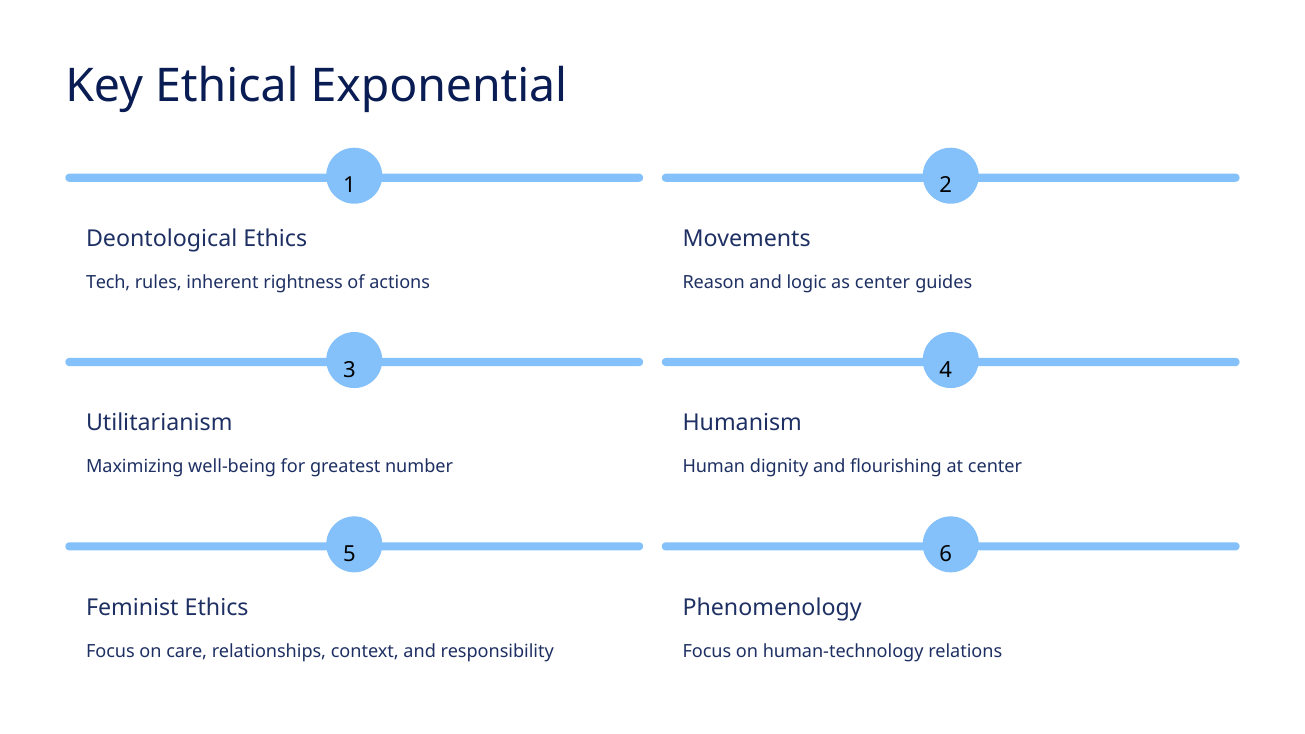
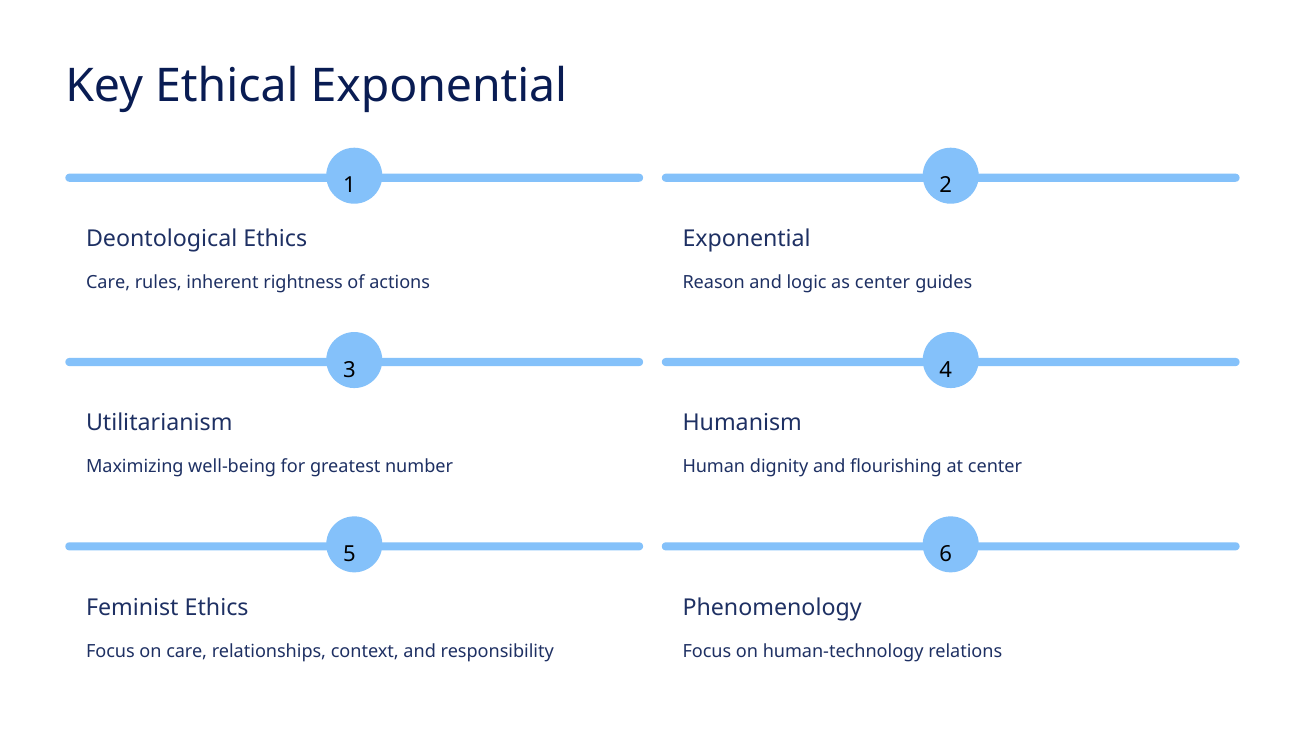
Movements: Movements -> Exponential (747, 239)
Tech: Tech -> Care (108, 283)
